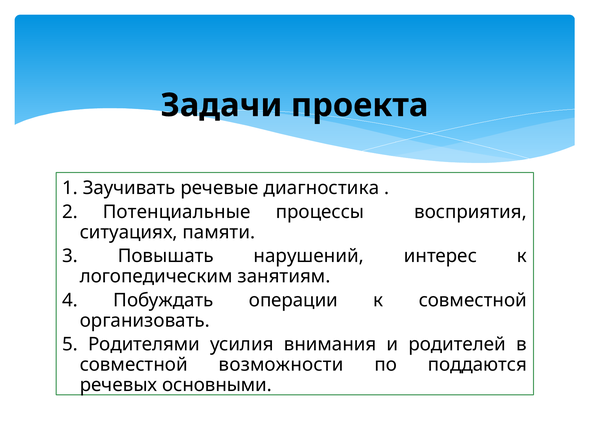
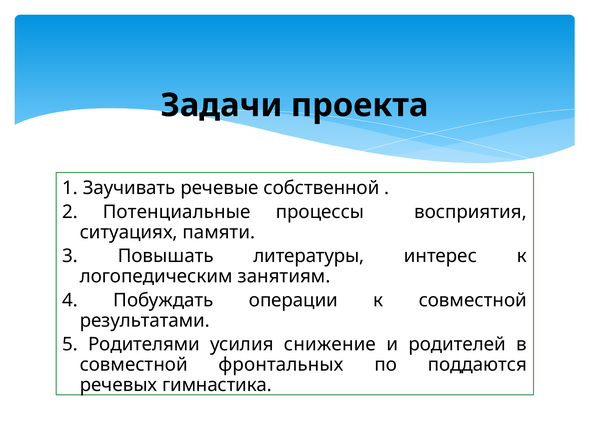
диагностика: диагностика -> собственной (321, 188)
нарушений: нарушений -> литературы (309, 256)
организовать: организовать -> результатами (145, 320)
внимания: внимания -> снижение (330, 344)
возможности: возможности -> фронтальных (281, 364)
основными: основными -> гимнастика (217, 385)
